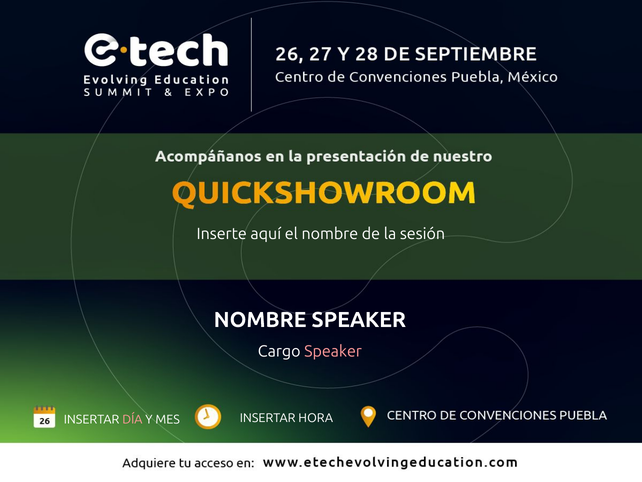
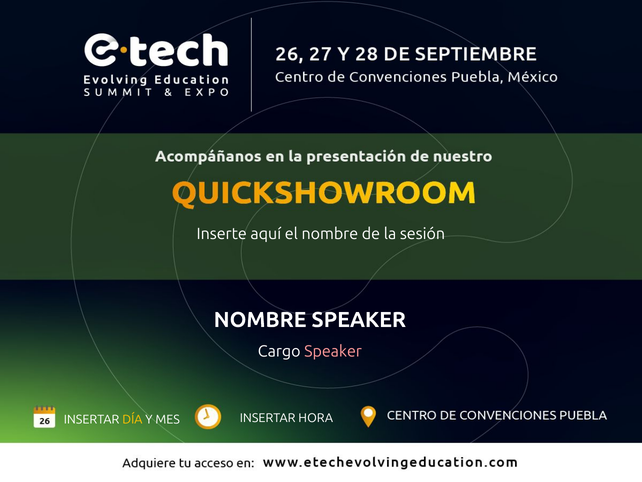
DÍA colour: pink -> yellow (132, 419)
